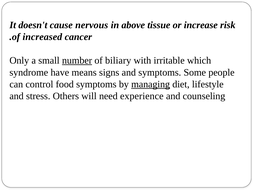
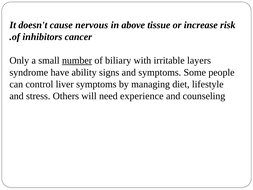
increased: increased -> inhibitors (42, 37)
which: which -> layers (199, 60)
means: means -> ability (84, 72)
food: food -> liver (65, 84)
managing underline: present -> none (151, 84)
